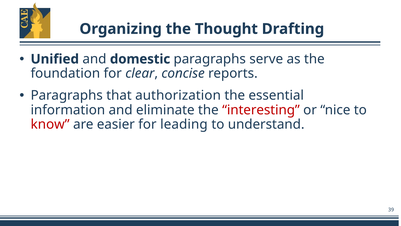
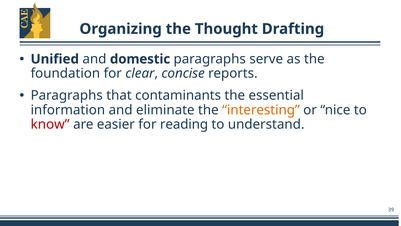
authorization: authorization -> contaminants (178, 95)
interesting colour: red -> orange (261, 110)
leading: leading -> reading (184, 124)
